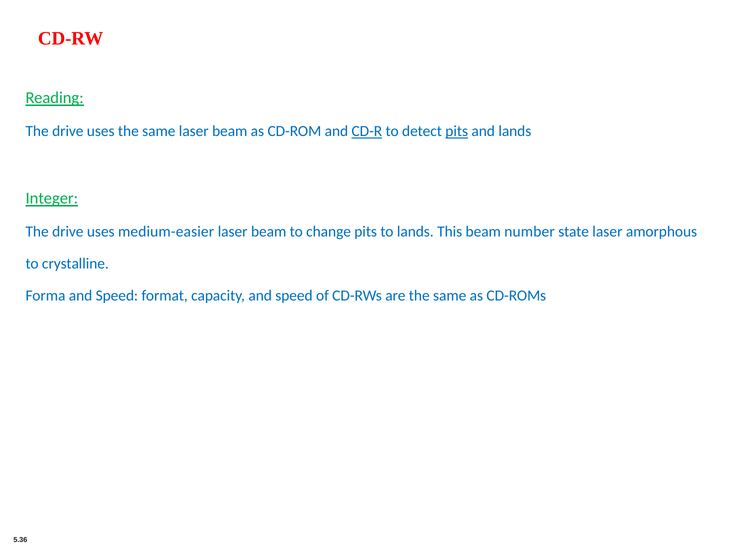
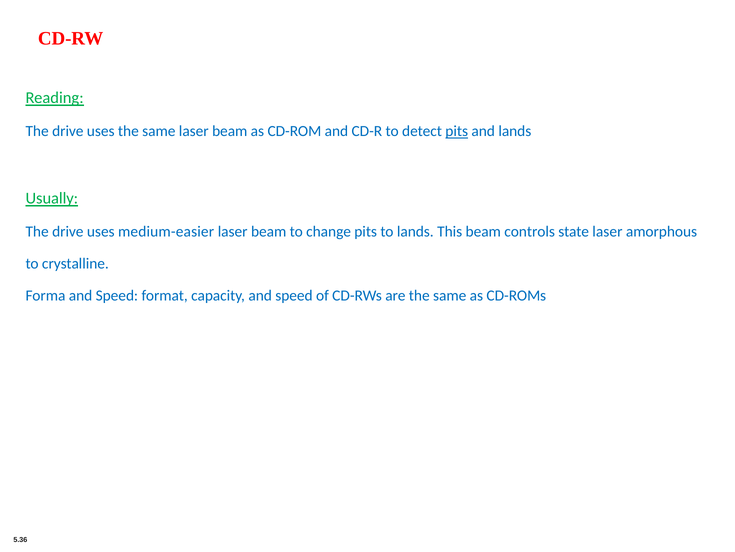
CD-R underline: present -> none (367, 131)
Integer: Integer -> Usually (52, 198)
number: number -> controls (530, 231)
